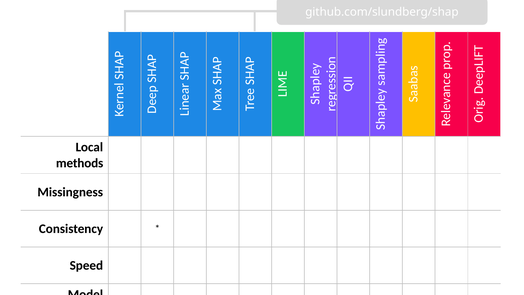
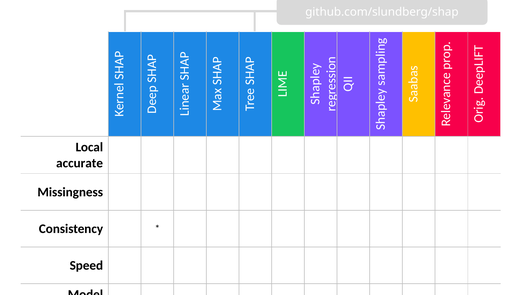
methods: methods -> accurate (80, 163)
